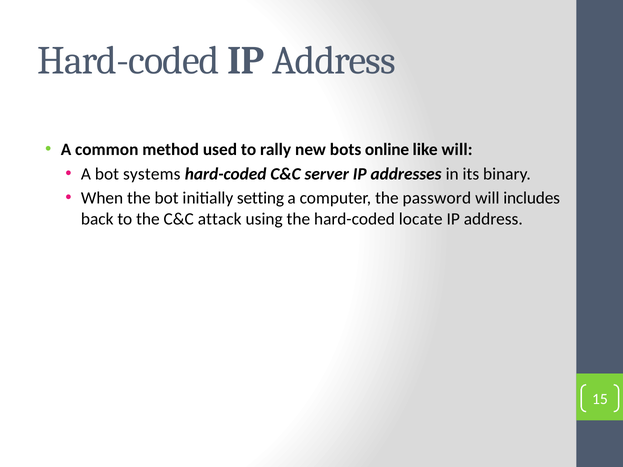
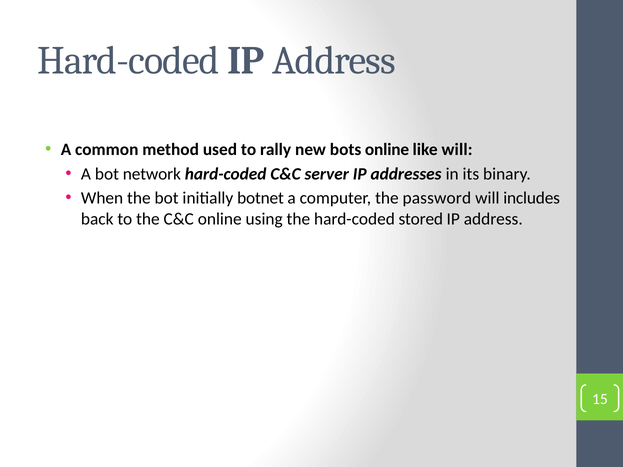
systems: systems -> network (152, 174)
setting: setting -> botnet (260, 198)
C&C attack: attack -> online (220, 219)
locate: locate -> stored (421, 219)
